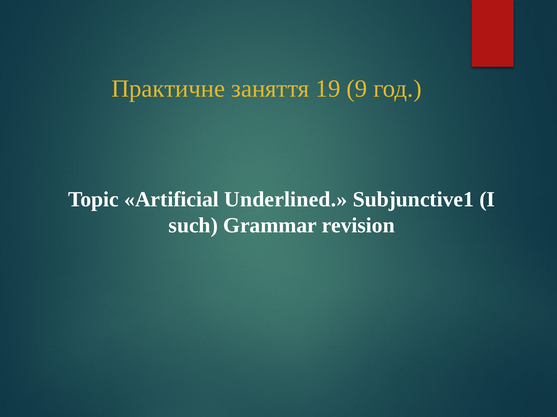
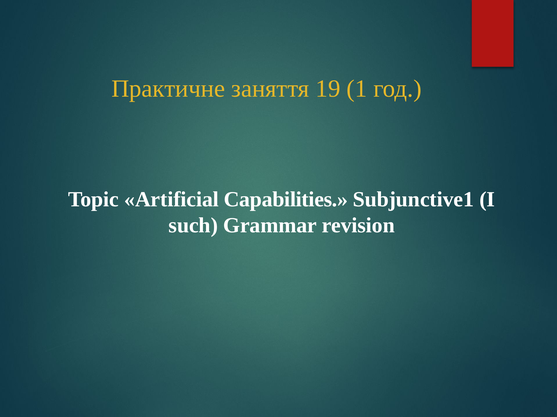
9: 9 -> 1 (357, 89)
Underlined: Underlined -> Capabilities (286, 200)
